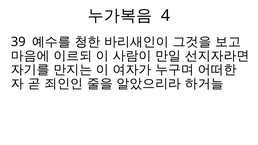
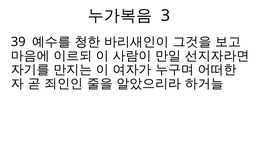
4: 4 -> 3 (166, 16)
